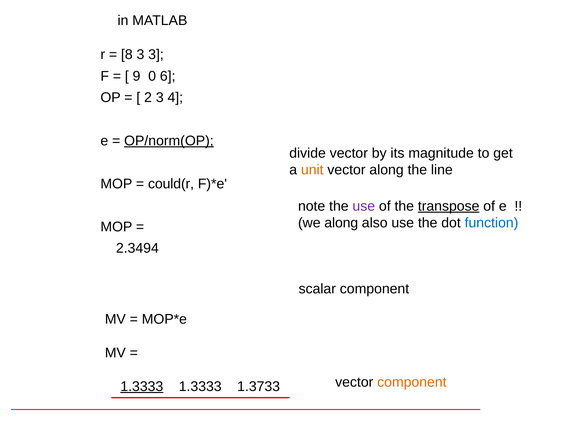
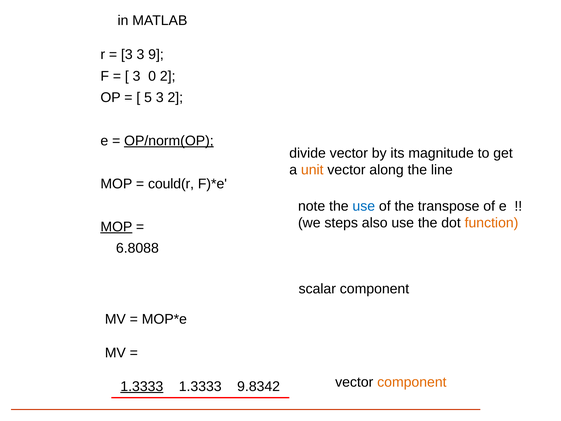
8: 8 -> 3 (127, 55)
3 3: 3 -> 9 (156, 55)
9: 9 -> 3 (137, 76)
0 6: 6 -> 2 (168, 76)
2: 2 -> 5 (148, 98)
3 4: 4 -> 2 (175, 98)
use colour: purple -> blue (364, 206)
transpose underline: present -> none (449, 206)
we along: along -> steps (341, 223)
function colour: blue -> orange (491, 223)
MOP underline: none -> present (116, 227)
2.3494: 2.3494 -> 6.8088 (137, 248)
1.3733: 1.3733 -> 9.8342 (259, 386)
